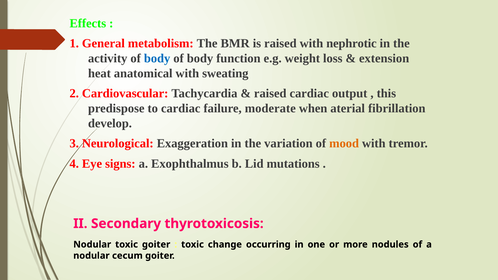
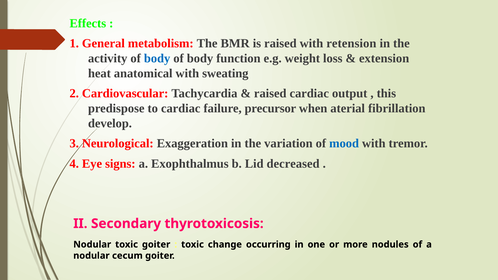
nephrotic: nephrotic -> retension (351, 44)
moderate: moderate -> precursor (270, 109)
mood colour: orange -> blue (344, 144)
mutations: mutations -> decreased (293, 164)
